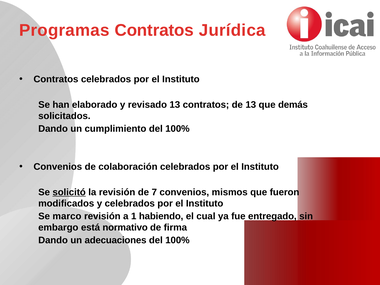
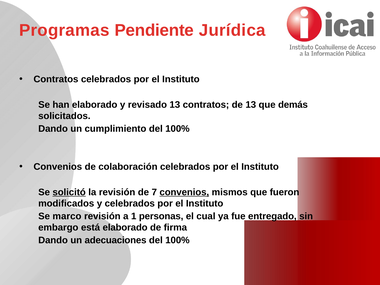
Programas Contratos: Contratos -> Pendiente (154, 30)
convenios underline: none -> present (184, 192)
habiendo: habiendo -> personas (161, 216)
está normativo: normativo -> elaborado (125, 228)
